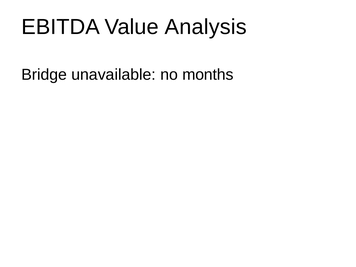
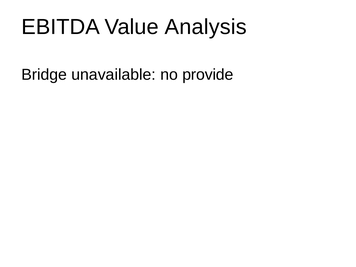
months: months -> provide (208, 75)
